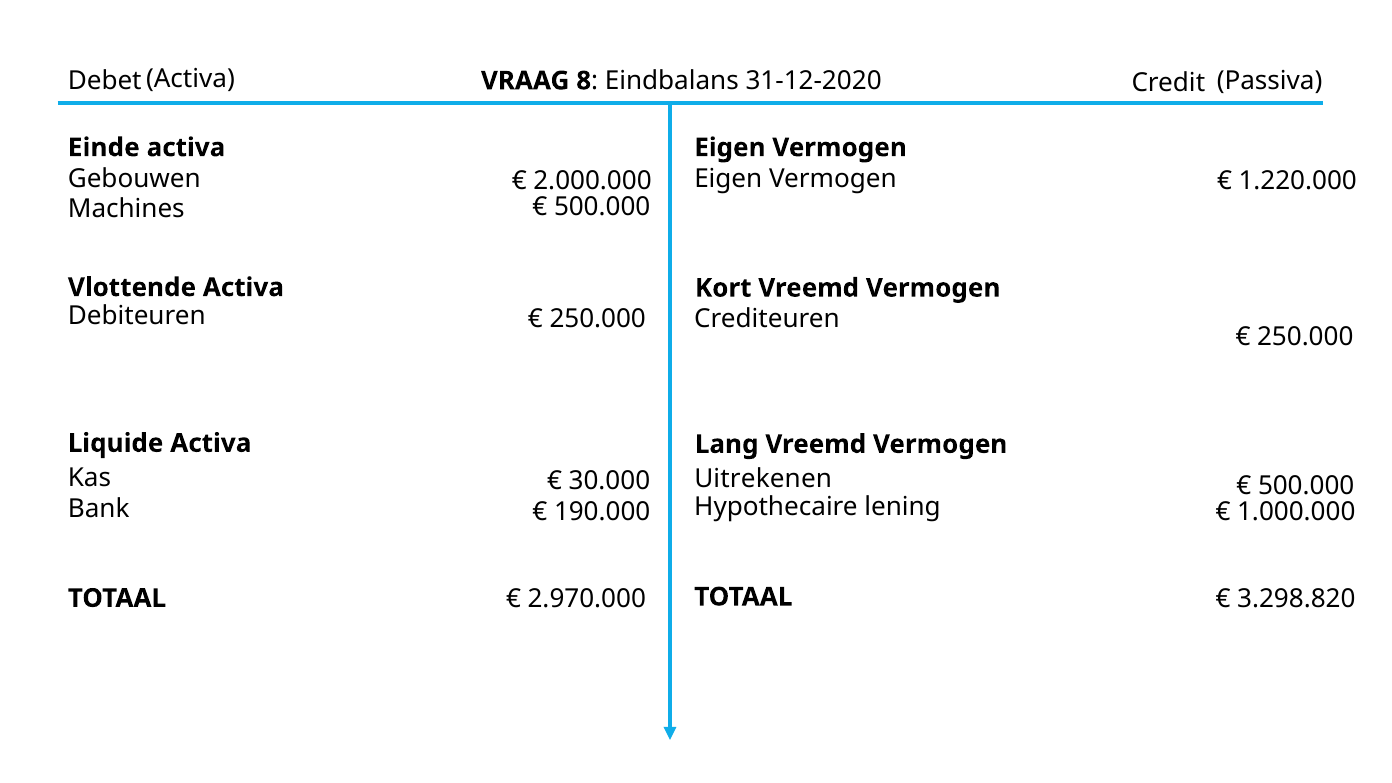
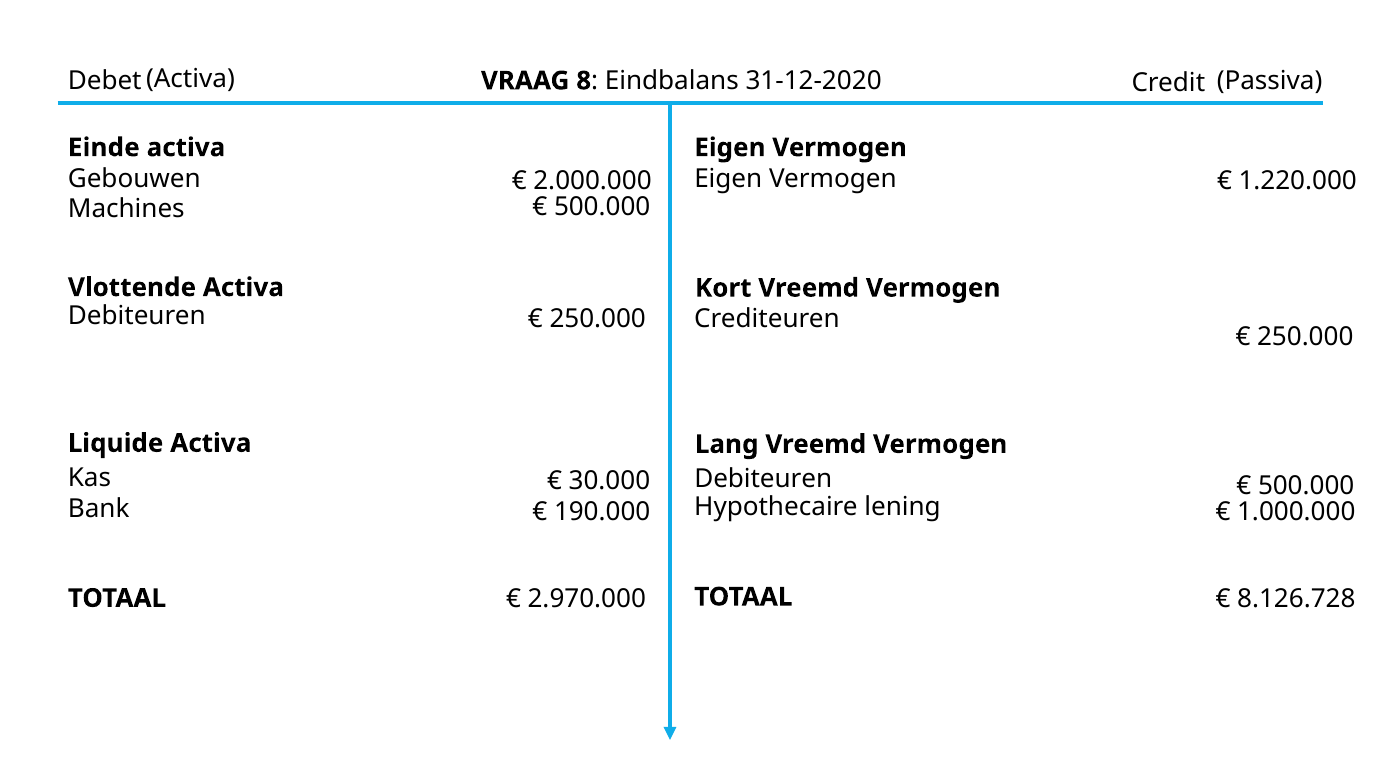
Uitrekenen: Uitrekenen -> Debiteuren (763, 479)
3.298.820: 3.298.820 -> 8.126.728 (1296, 599)
